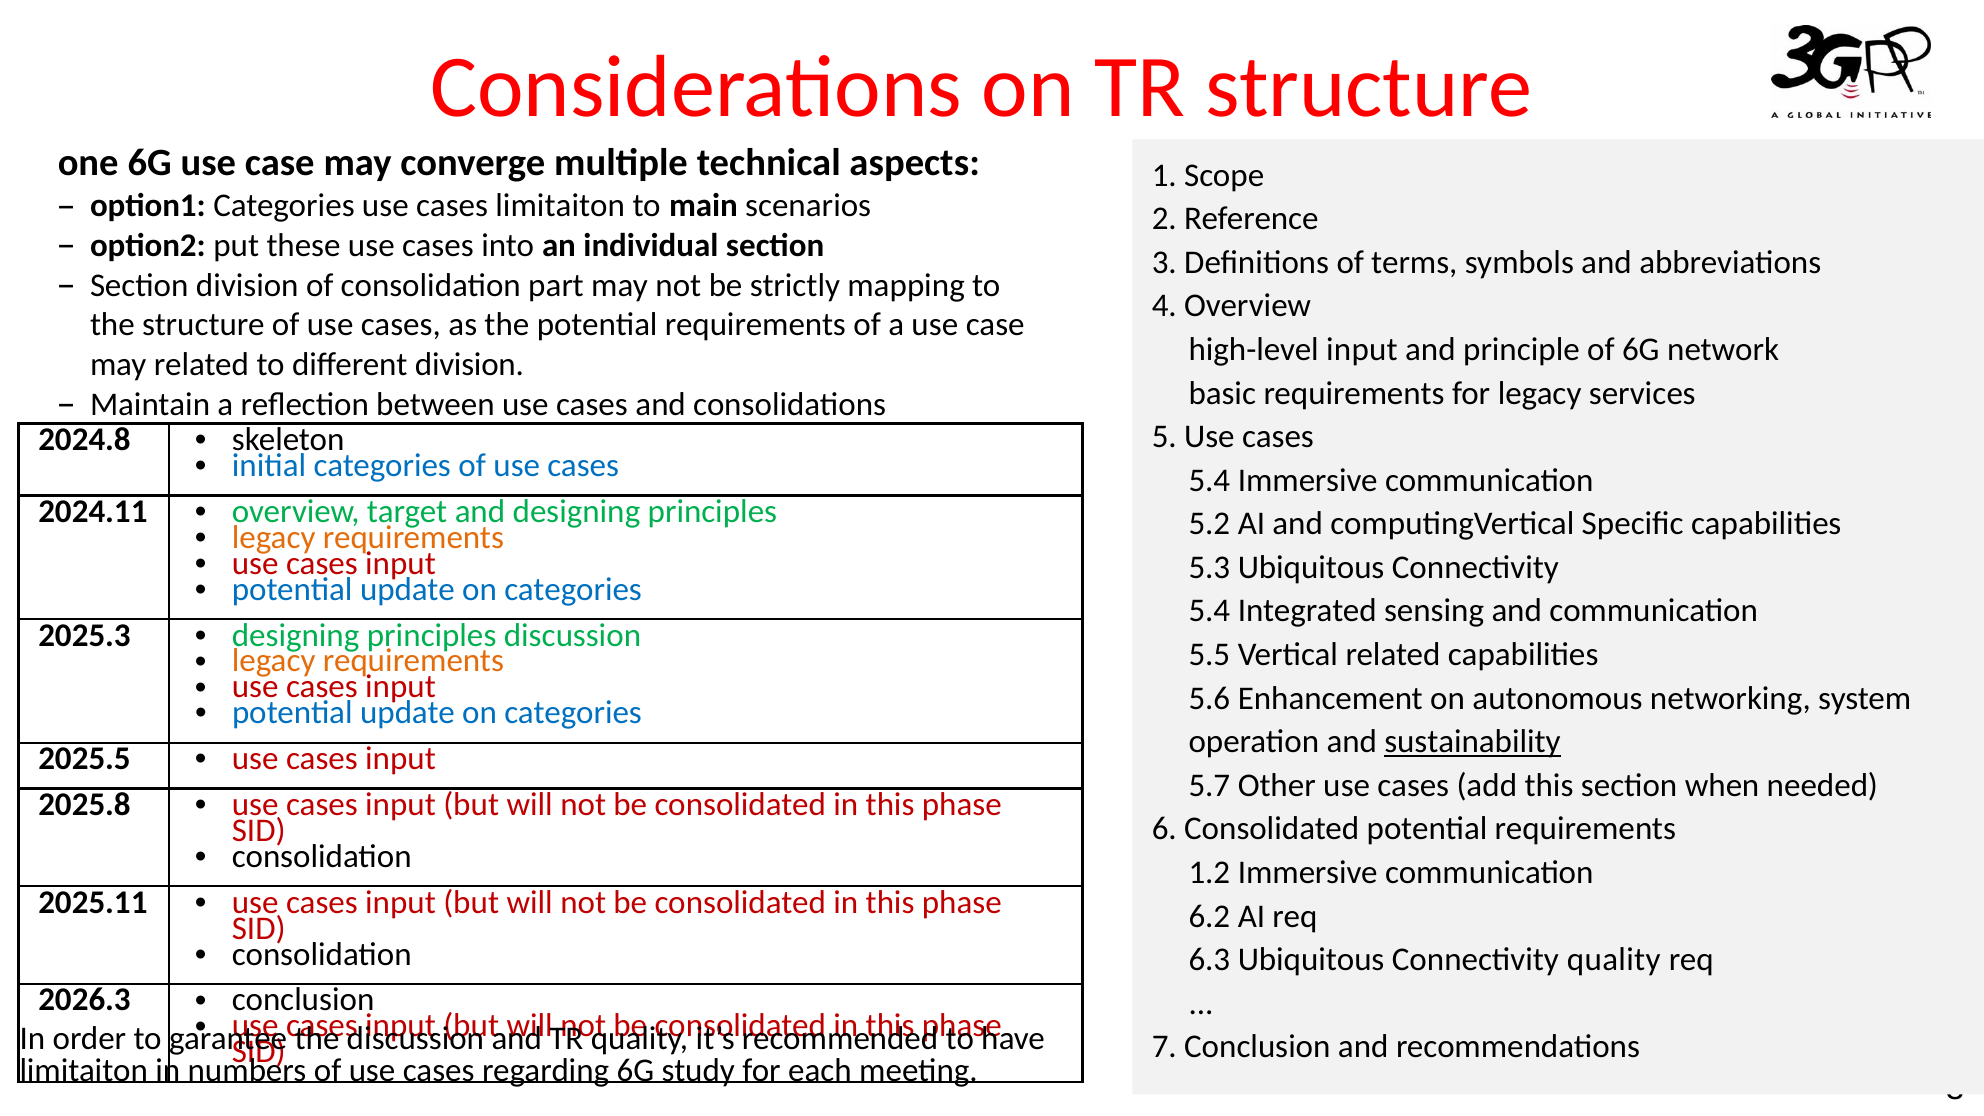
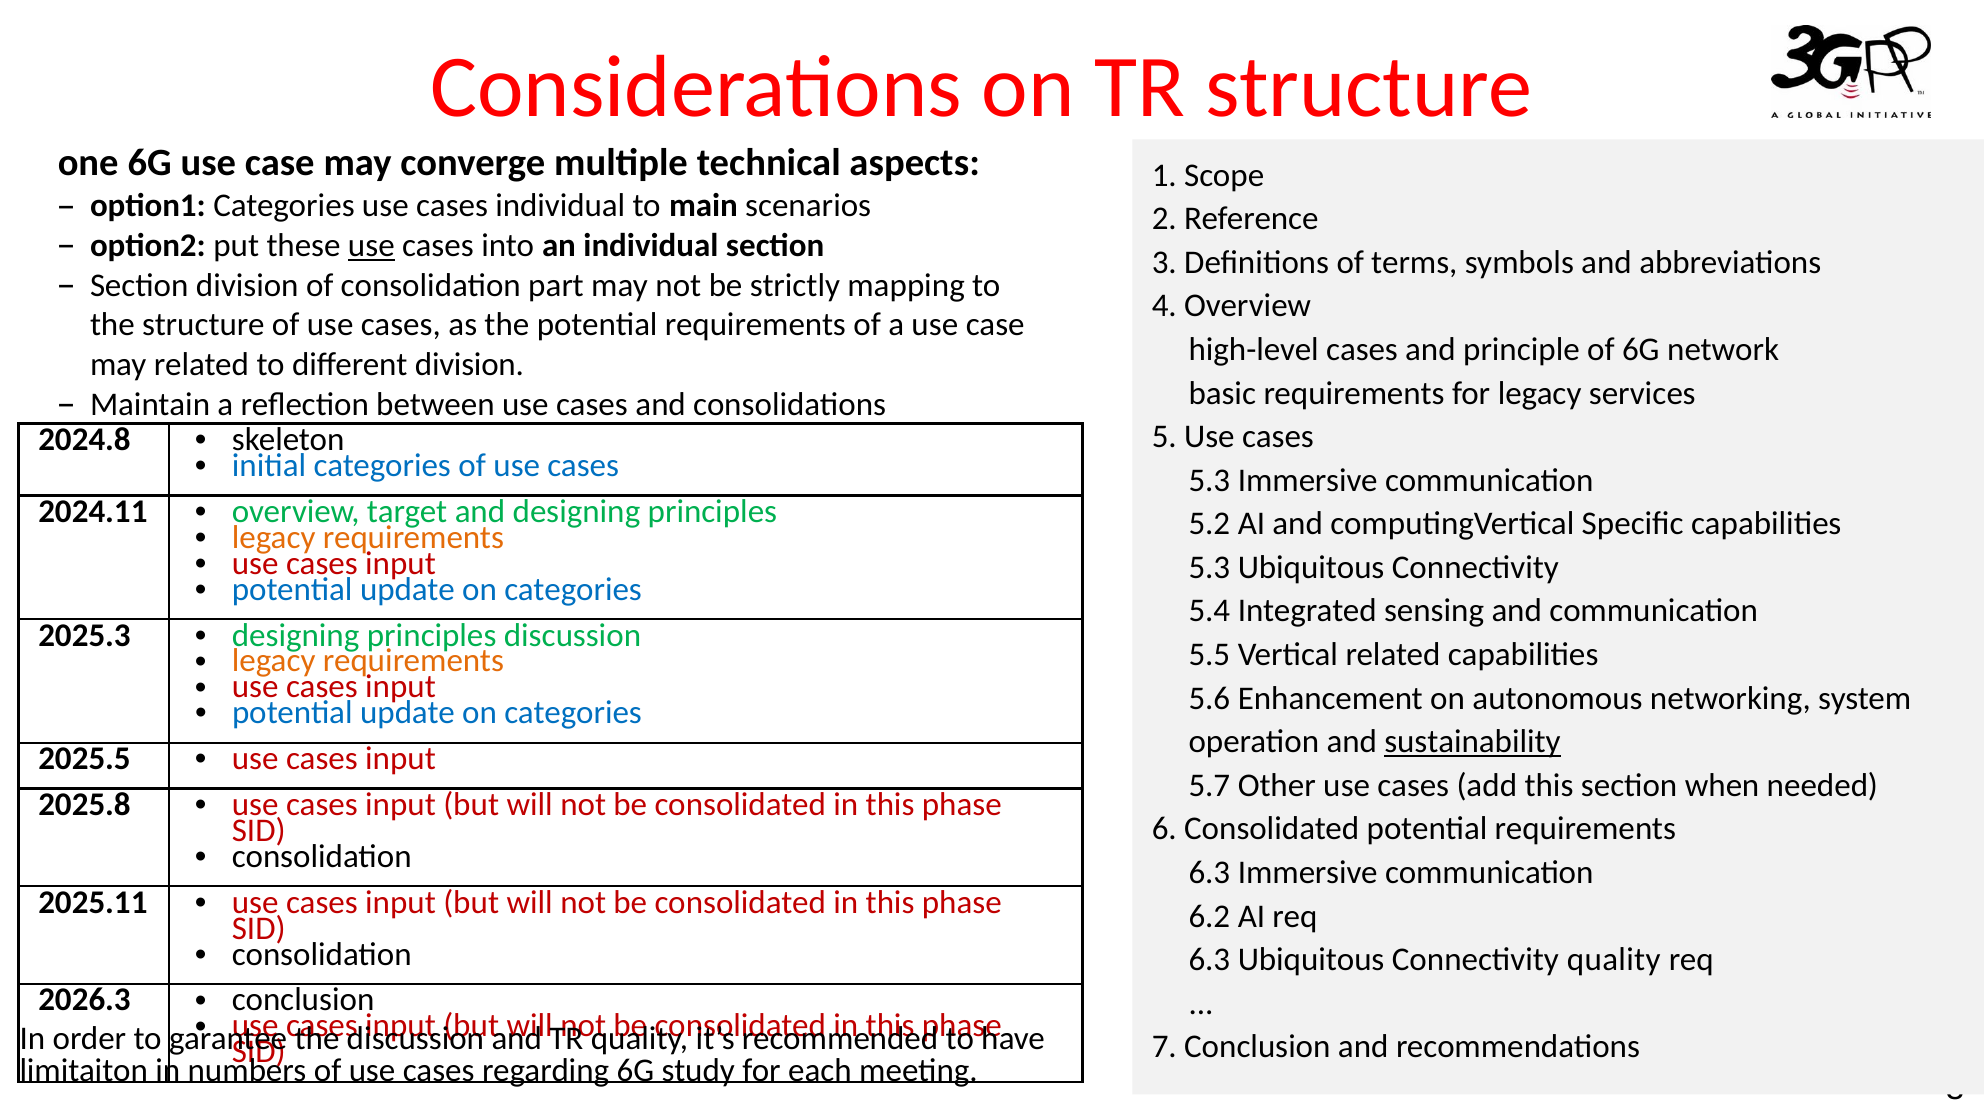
cases limitaiton: limitaiton -> individual (560, 206)
use underline: none -> present (371, 245)
high-level input: input -> cases (1362, 350)
5.4: 5.4 -> 5.3 (1209, 480)
1.2: 1.2 -> 6.3 (1209, 873)
